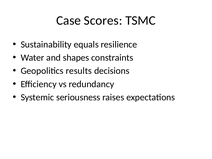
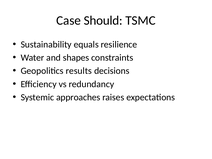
Scores: Scores -> Should (103, 21)
seriousness: seriousness -> approaches (78, 97)
